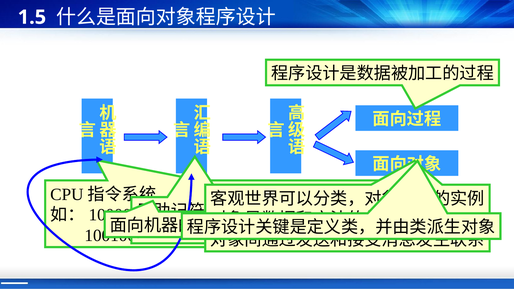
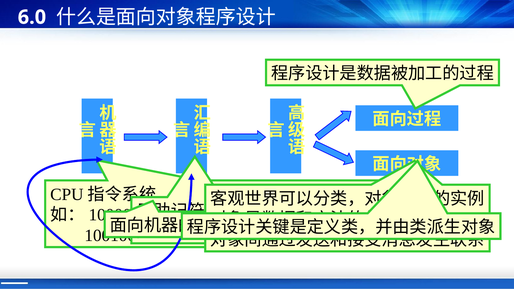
1.5: 1.5 -> 6.0 (32, 17)
